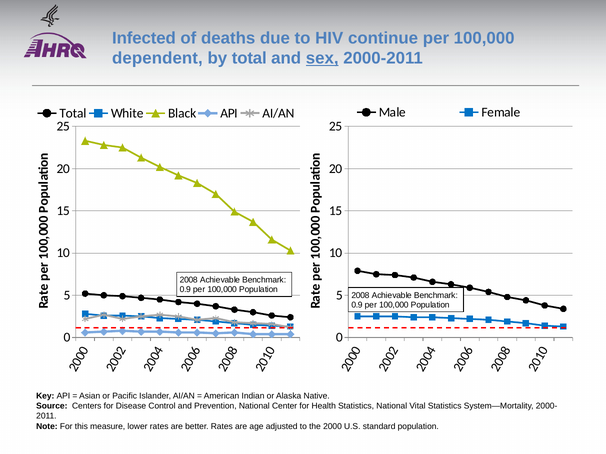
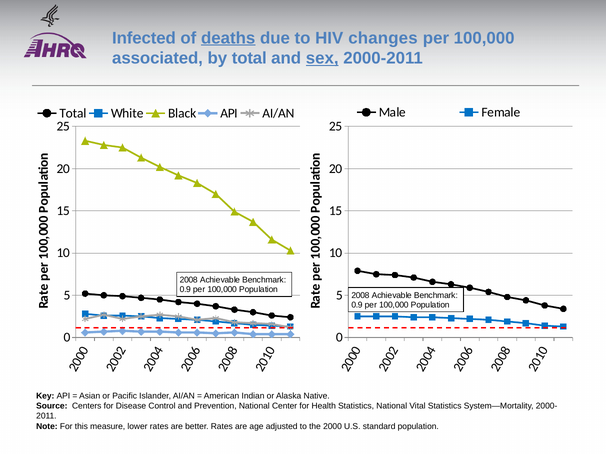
deaths underline: none -> present (228, 38)
continue: continue -> changes (383, 38)
dependent: dependent -> associated (158, 58)
